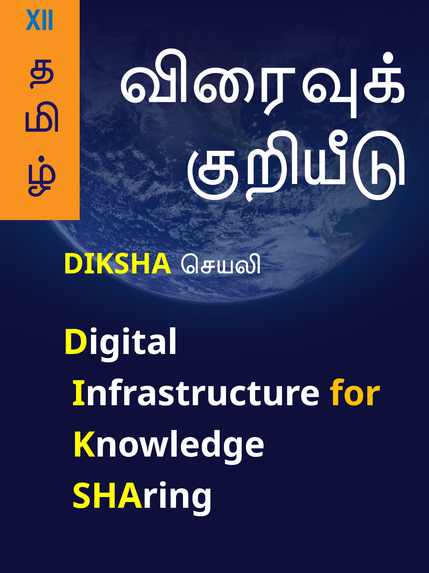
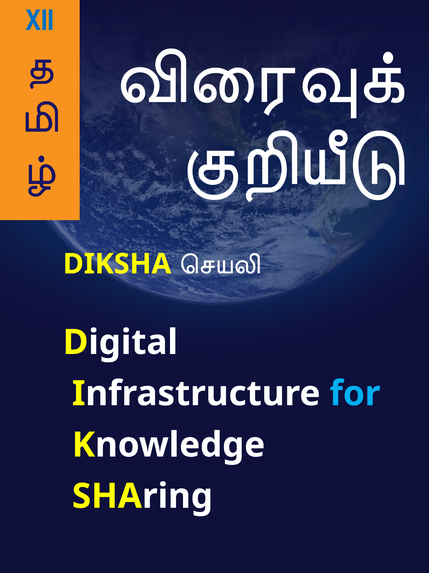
for colour: yellow -> light blue (355, 393)
